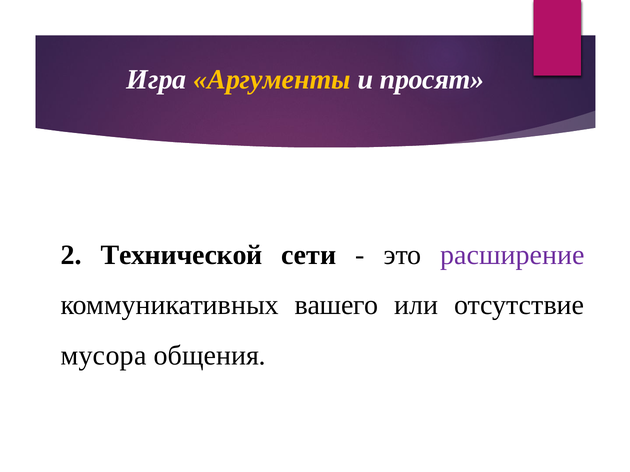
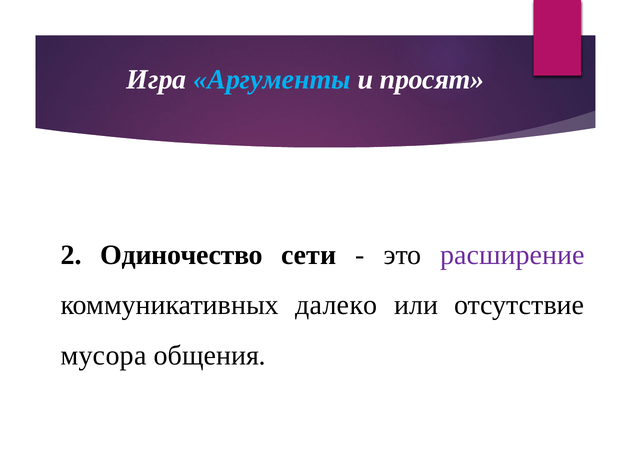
Аргументы colour: yellow -> light blue (272, 79)
Технической: Технической -> Одиночество (182, 255)
вашего: вашего -> далеко (336, 306)
